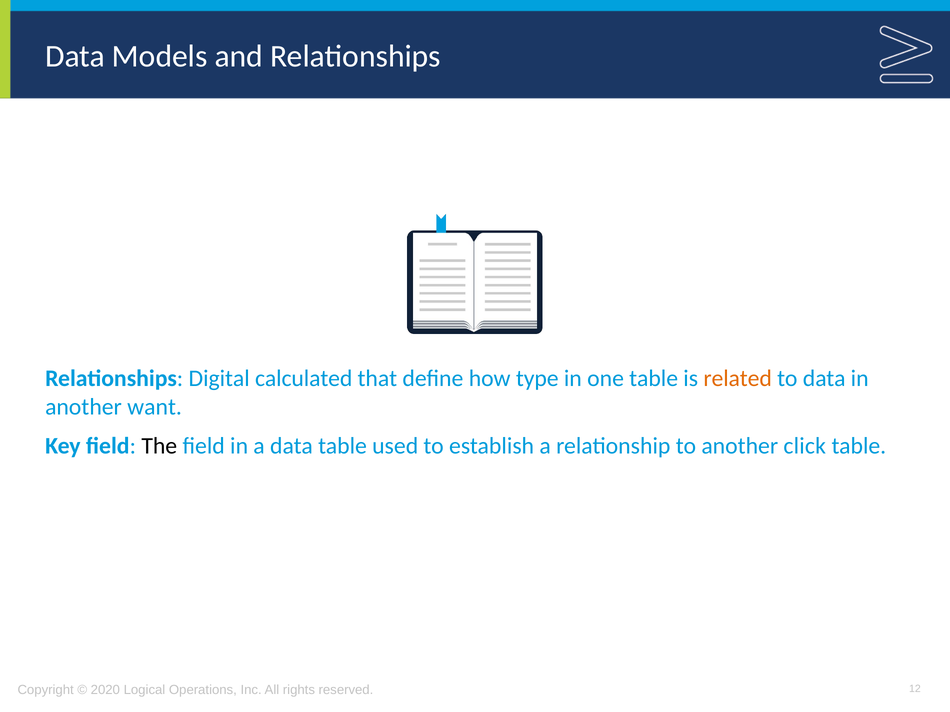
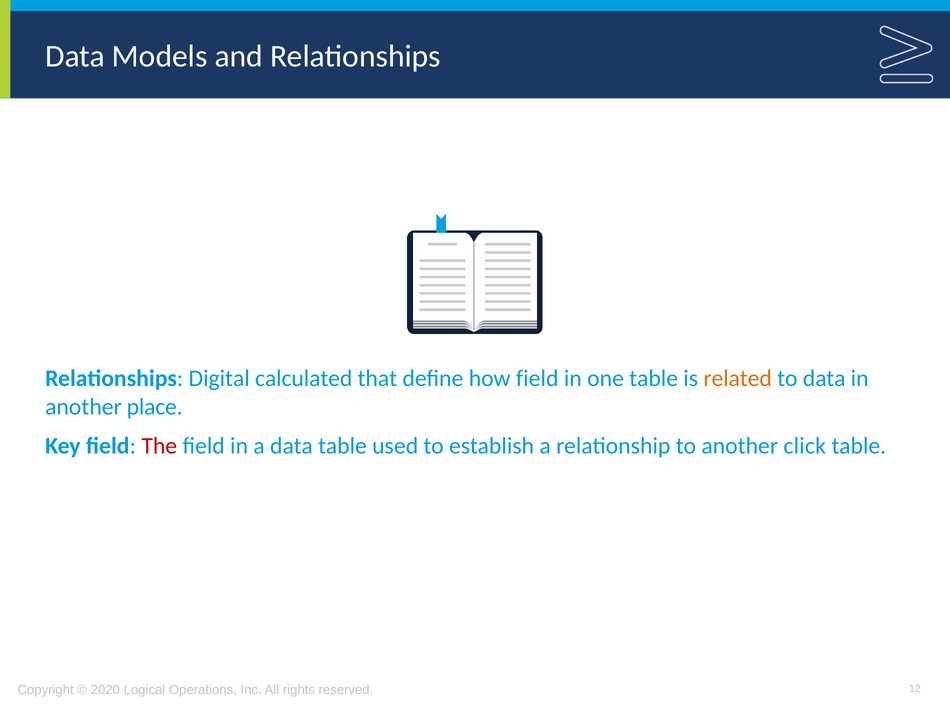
how type: type -> field (537, 378)
want: want -> place (155, 407)
The colour: black -> red (159, 446)
